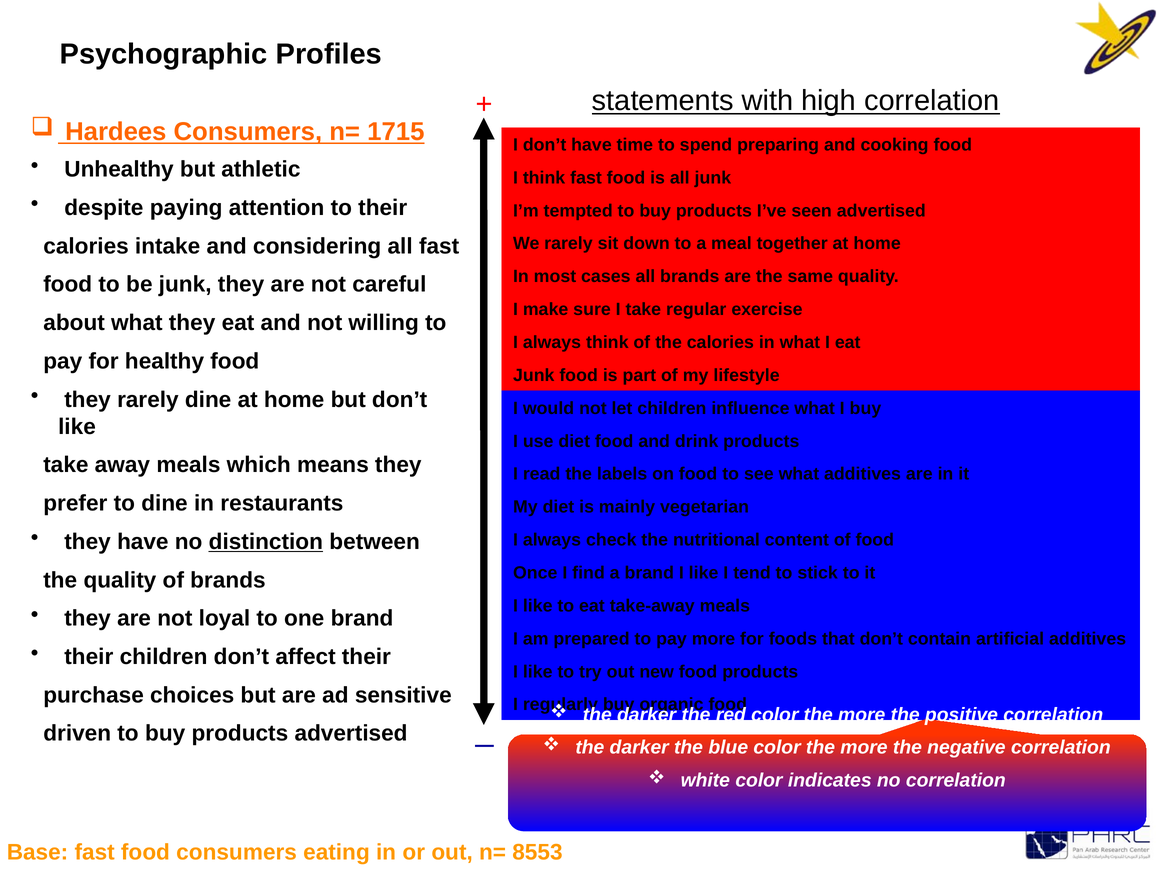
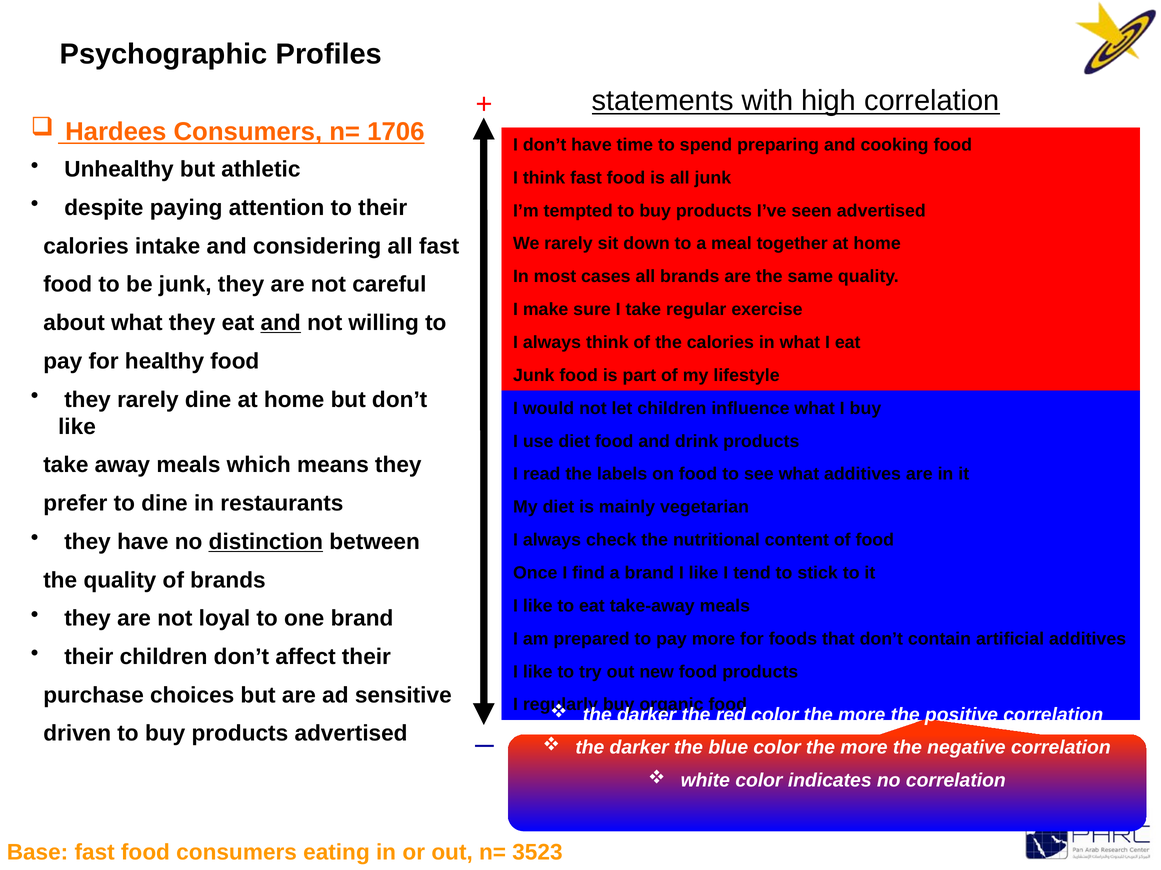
1715: 1715 -> 1706 (396, 132)
and underline: none -> present (281, 323)
8553: 8553 -> 3523 (537, 853)
